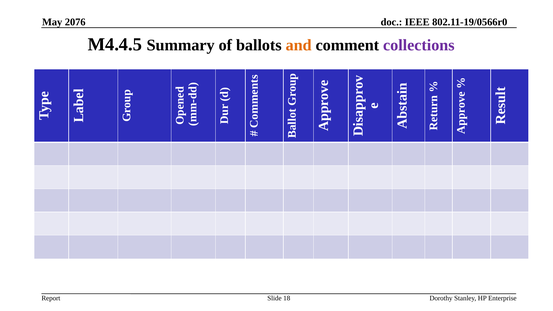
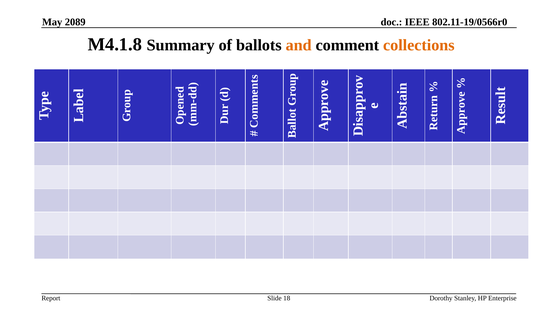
2076: 2076 -> 2089 (75, 22)
M4.4.5: M4.4.5 -> M4.1.8 (115, 44)
collections colour: purple -> orange (419, 45)
